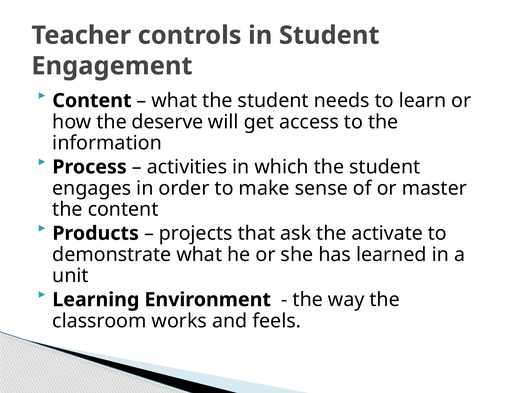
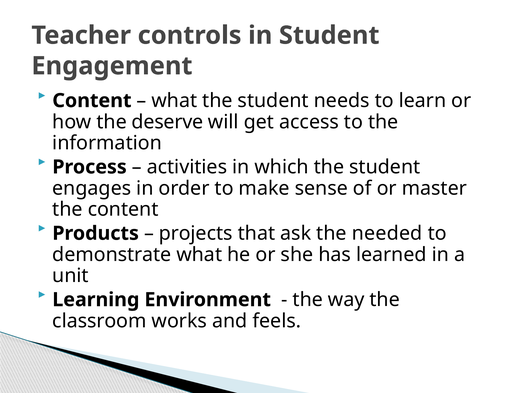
activate: activate -> needed (387, 233)
